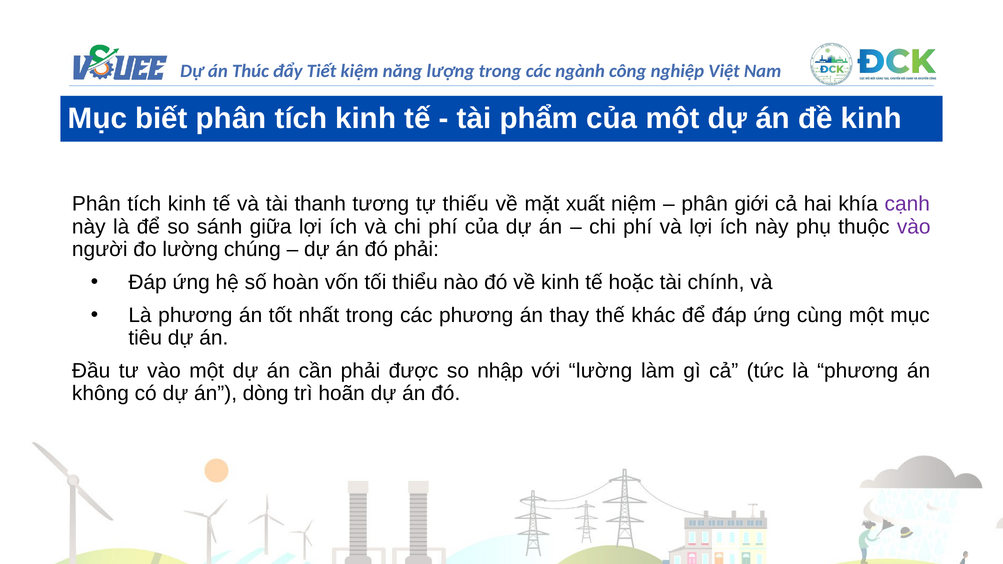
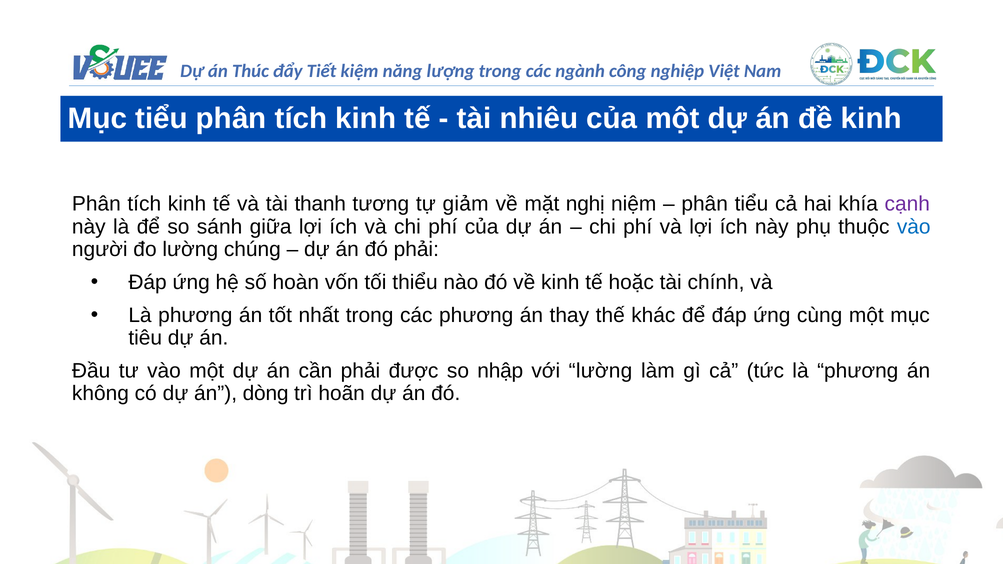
Mục biết: biết -> tiểu (161, 119)
phẩm: phẩm -> nhiêu (539, 119)
thiếu: thiếu -> giảm (466, 204)
xuất: xuất -> nghị (585, 204)
phân giới: giới -> tiểu (752, 204)
vào colour: purple -> blue (914, 227)
